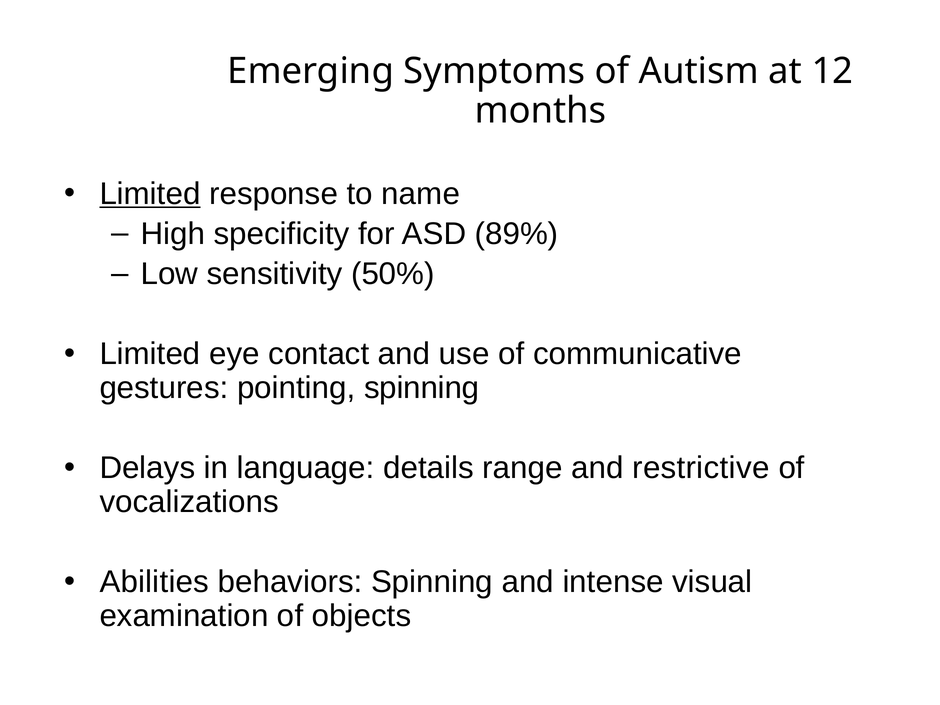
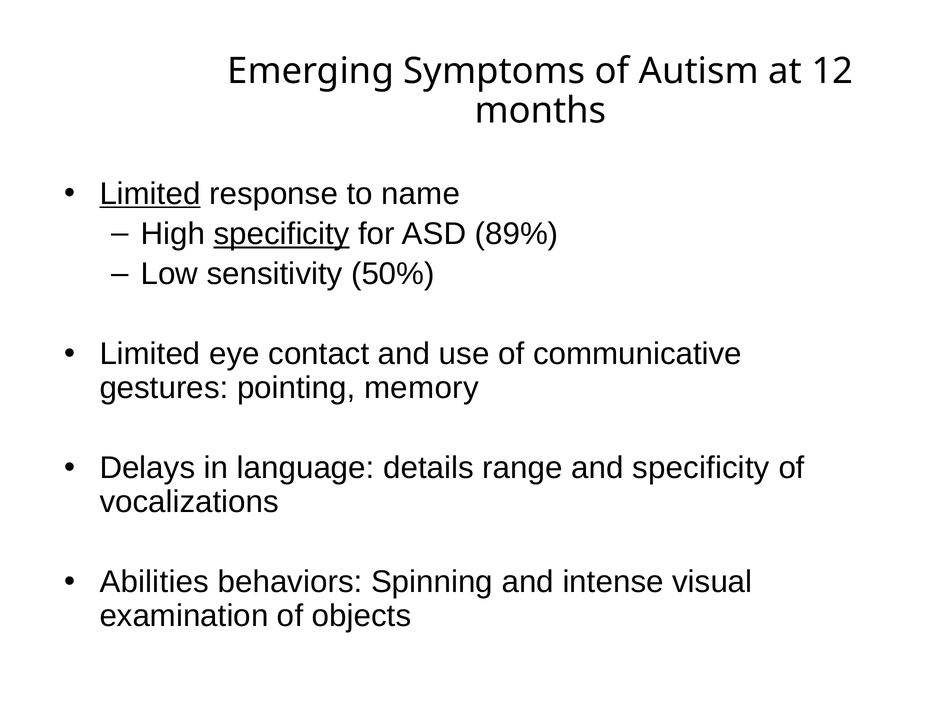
specificity underline: none -> present (282, 234)
pointing spinning: spinning -> memory (421, 388)
and restrictive: restrictive -> specificity (701, 468)
